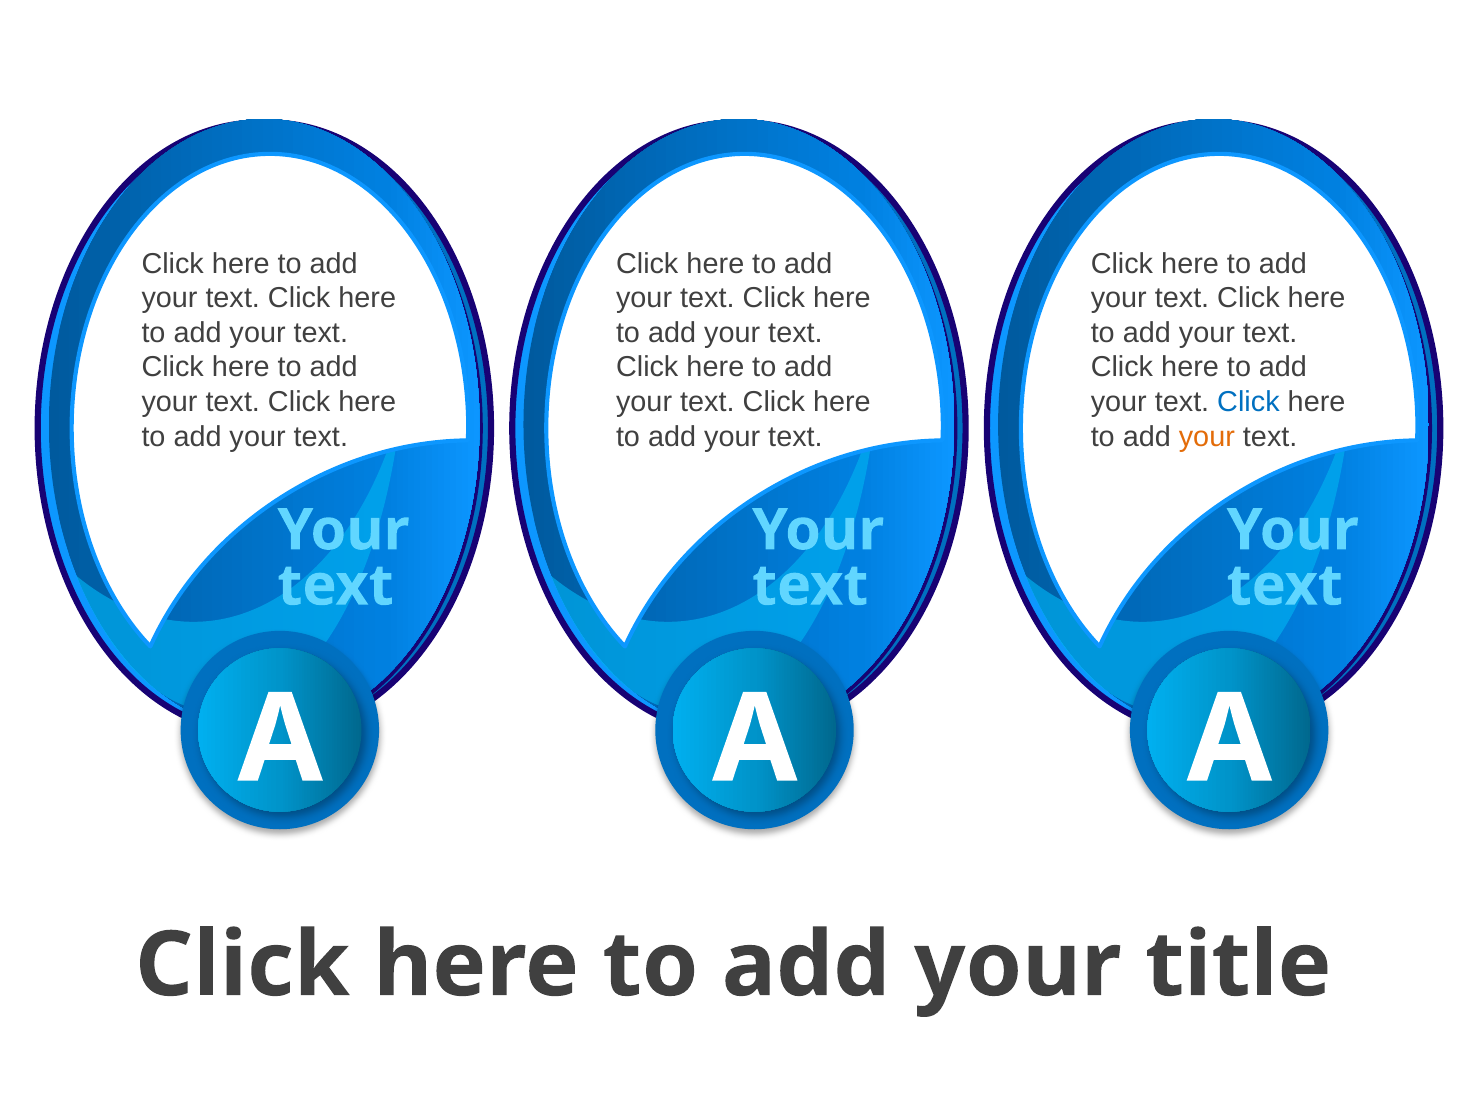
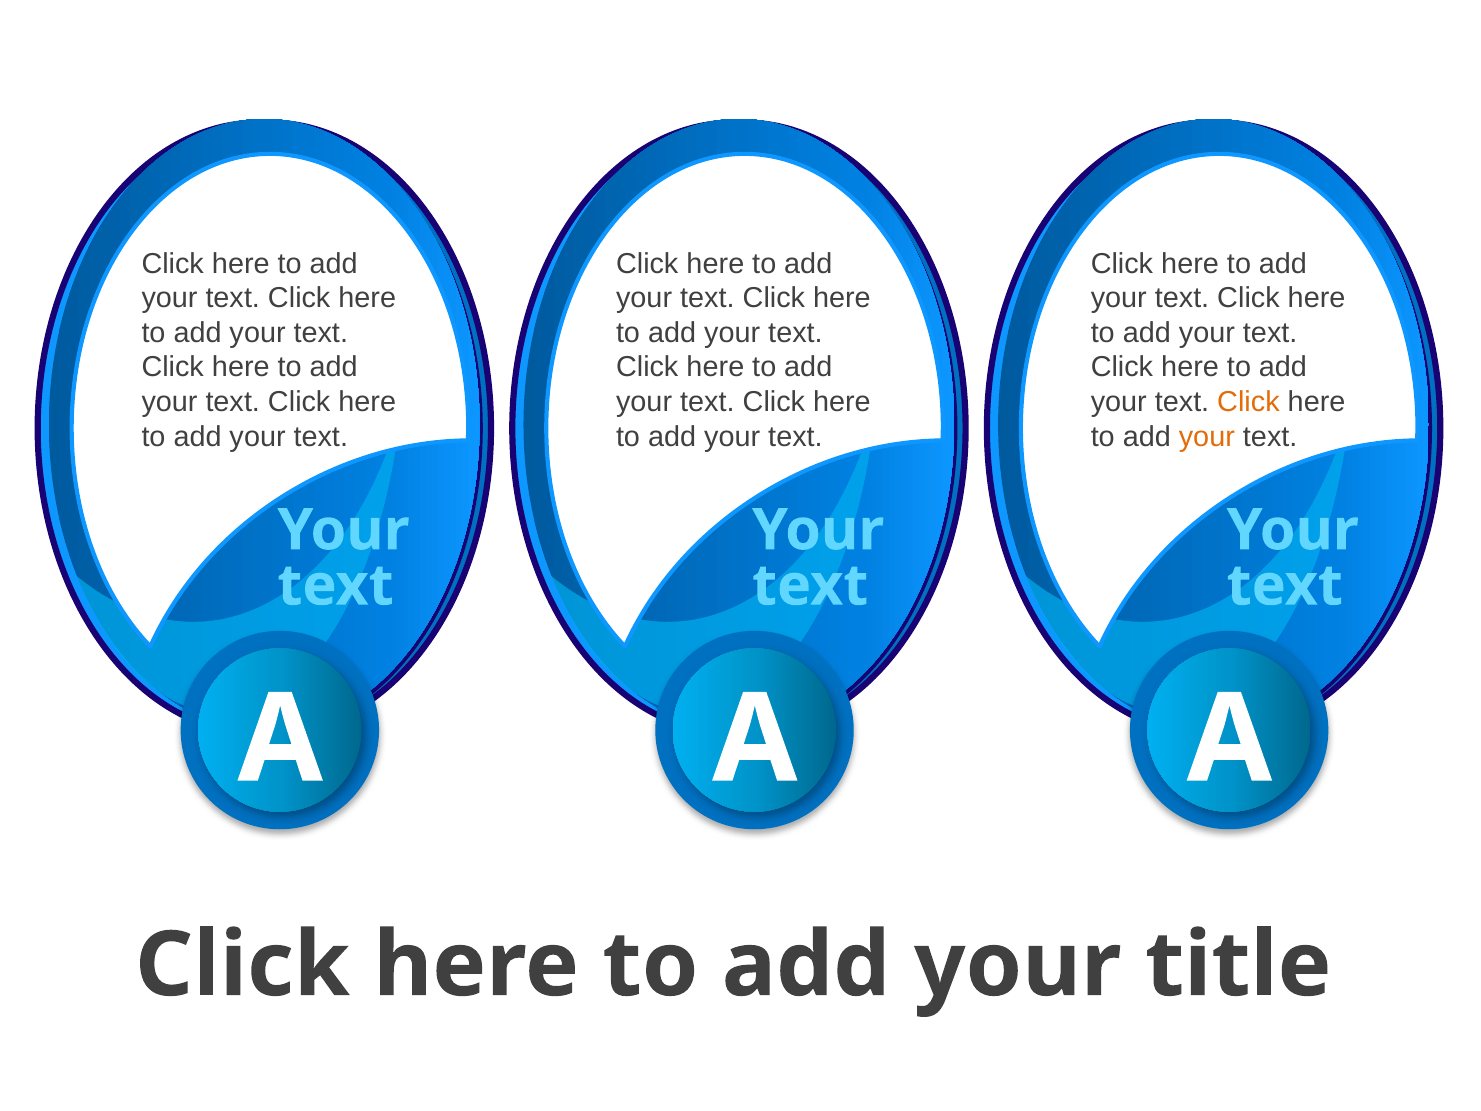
Click colour: blue -> orange (1248, 402)
